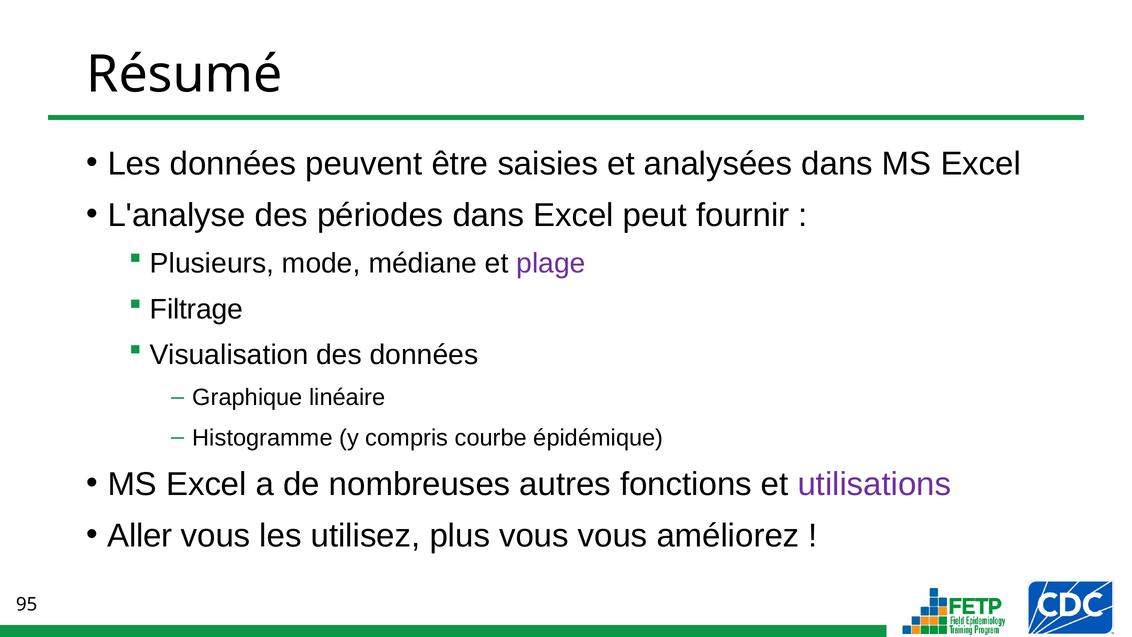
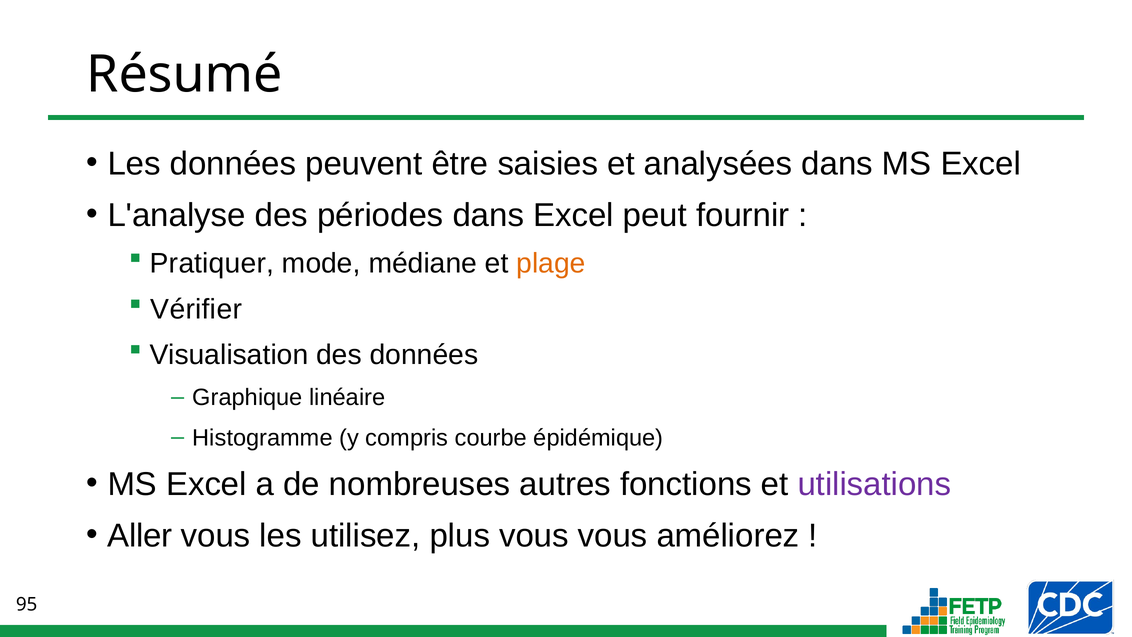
Plusieurs: Plusieurs -> Pratiquer (212, 263)
plage colour: purple -> orange (551, 263)
Filtrage: Filtrage -> Vérifier (196, 309)
